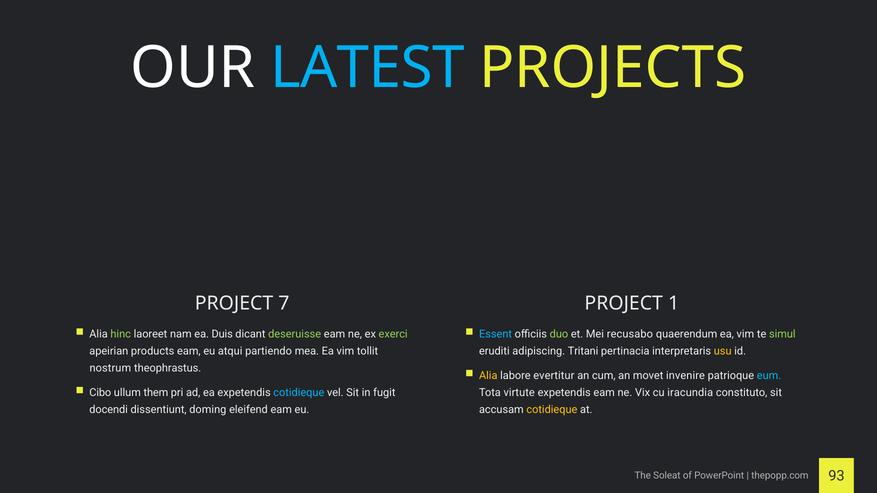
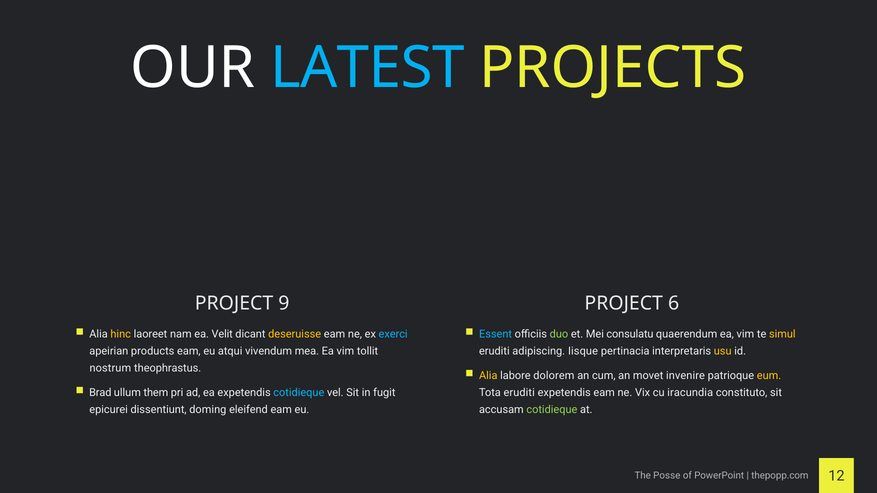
7: 7 -> 9 (284, 304)
1: 1 -> 6 (674, 304)
hinc colour: light green -> yellow (121, 334)
Duis: Duis -> Velit (222, 334)
deseruisse colour: light green -> yellow (295, 334)
exerci colour: light green -> light blue (393, 334)
recusabo: recusabo -> consulatu (630, 334)
simul colour: light green -> yellow (782, 334)
partiendo: partiendo -> vivendum (269, 351)
Tritani: Tritani -> Iisque (583, 351)
evertitur: evertitur -> dolorem (554, 376)
eum colour: light blue -> yellow (769, 376)
Cibo: Cibo -> Brad (100, 393)
Tota virtute: virtute -> eruditi (519, 393)
docendi: docendi -> epicurei (109, 410)
cotidieque colour: yellow -> light green (552, 410)
Soleat: Soleat -> Posse (667, 476)
93: 93 -> 12 (836, 476)
